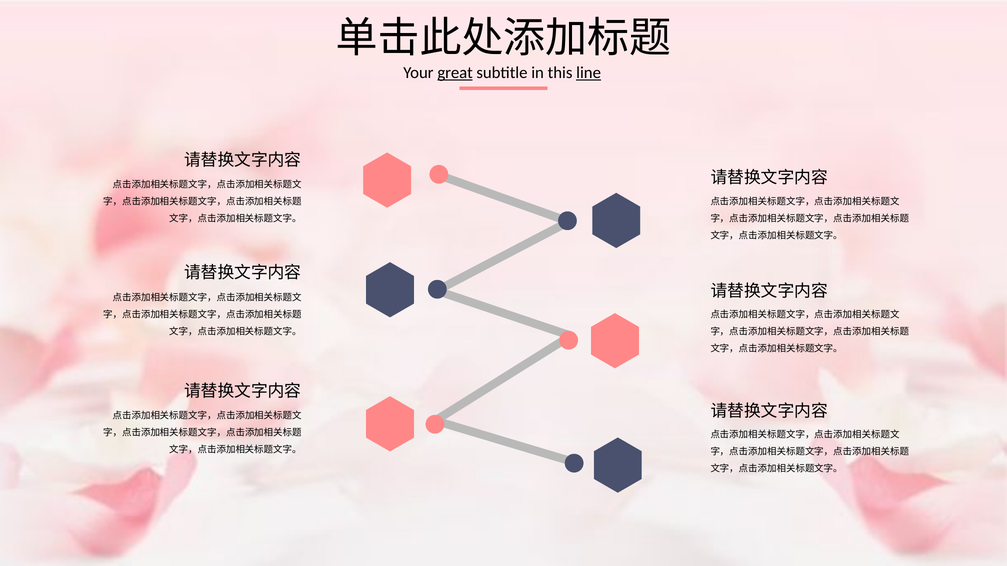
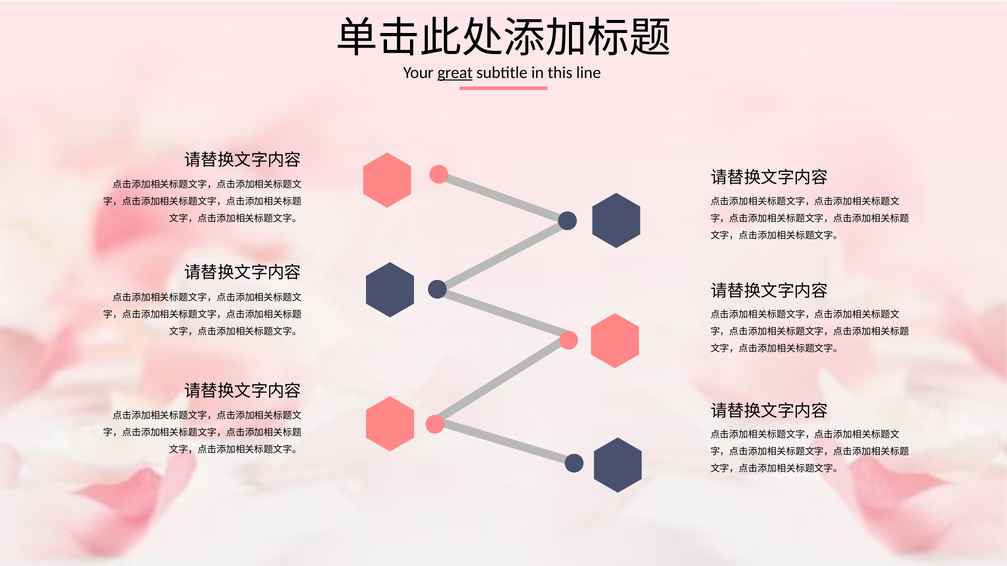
line underline: present -> none (589, 73)
